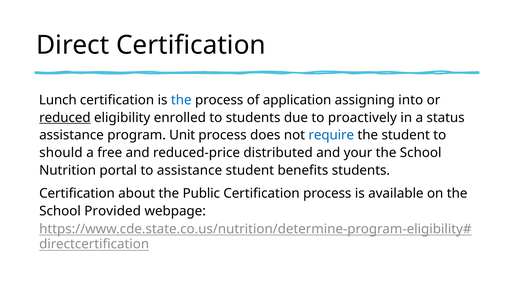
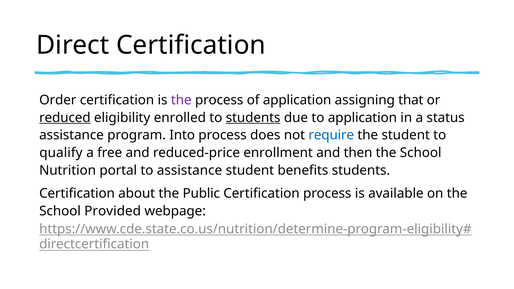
Lunch: Lunch -> Order (58, 100)
the colour: blue -> purple (181, 100)
into: into -> that (411, 100)
students underline: none -> present (253, 118)
to proactively: proactively -> application (362, 118)
Unit: Unit -> Into (182, 135)
should: should -> qualify (61, 153)
distributed: distributed -> enrollment (278, 153)
your: your -> then (358, 153)
